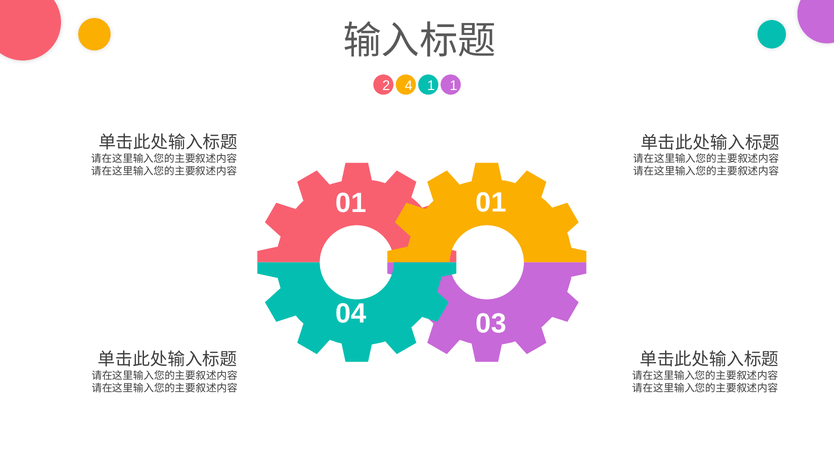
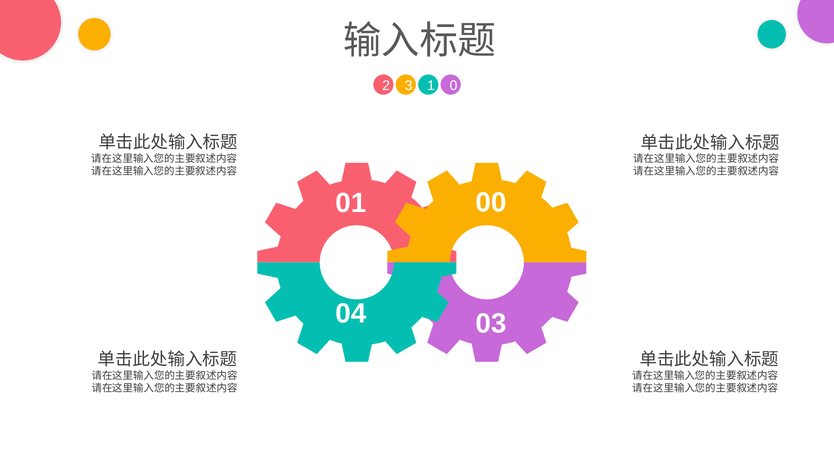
4: 4 -> 3 (409, 86)
1 1: 1 -> 0 (454, 86)
01 01: 01 -> 00 (491, 203)
